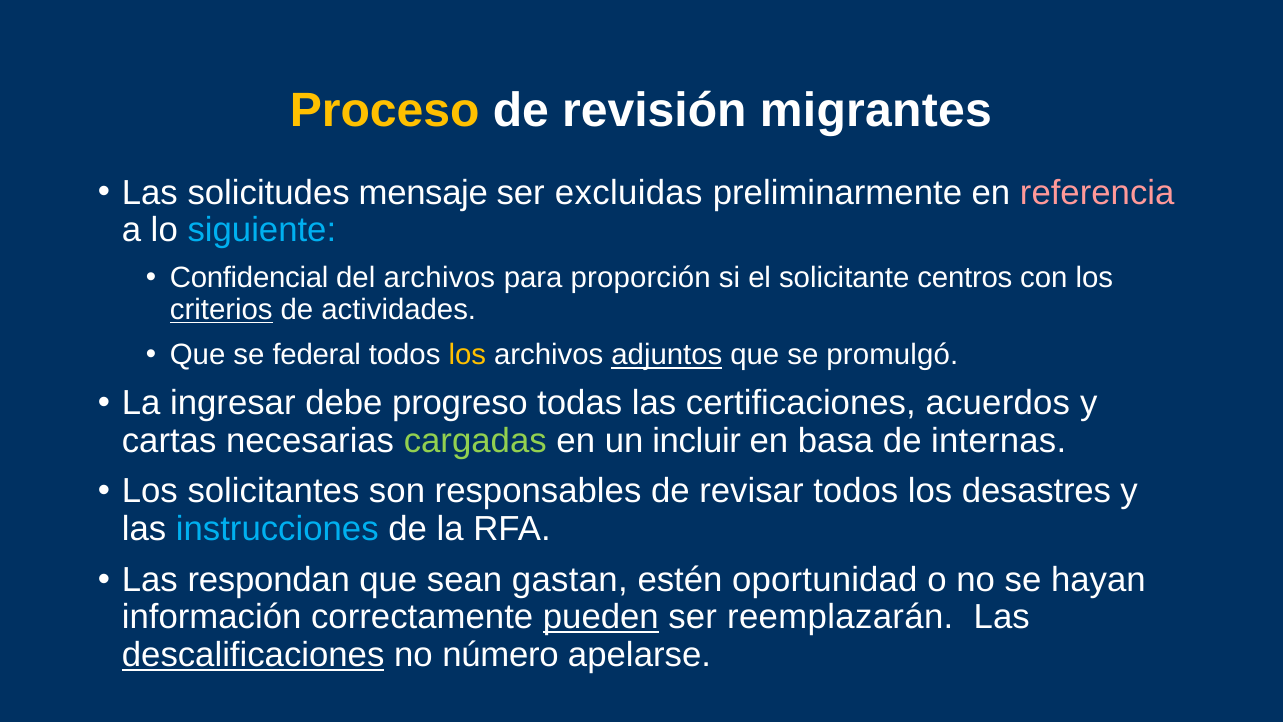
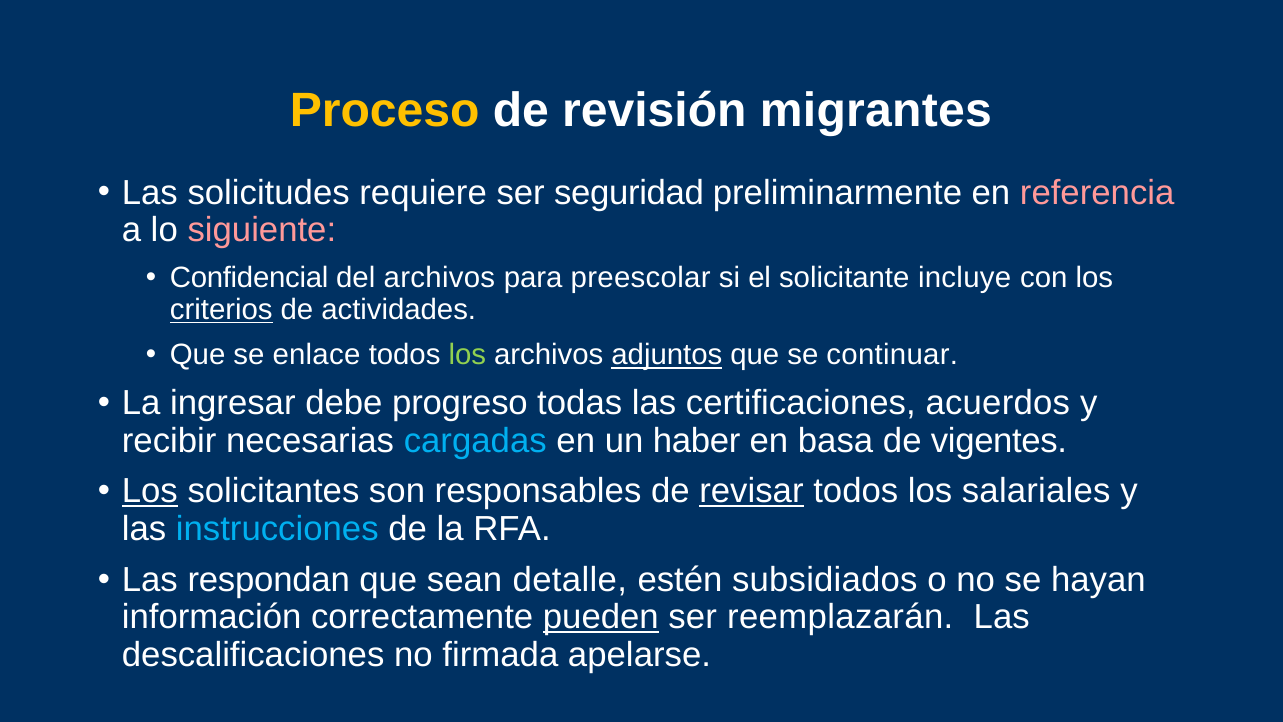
mensaje: mensaje -> requiere (423, 193)
excluidas: excluidas -> seguridad (629, 193)
siguiente colour: light blue -> pink (262, 230)
proporción: proporción -> preescolar (641, 278)
centros: centros -> incluye (965, 278)
federal: federal -> enlace (316, 355)
los colour: yellow -> light green (467, 355)
promulgó: promulgó -> continuar (892, 355)
cartas: cartas -> recibir (169, 440)
cargadas colour: light green -> light blue (475, 440)
incluir: incluir -> haber (697, 440)
internas: internas -> vigentes (999, 440)
Los underline: none -> present (150, 491)
revisar underline: none -> present (751, 491)
desastres: desastres -> salariales (1036, 491)
gastan: gastan -> detalle (570, 580)
oportunidad: oportunidad -> subsidiados (825, 580)
descalificaciones underline: present -> none (253, 655)
número: número -> firmada (500, 655)
